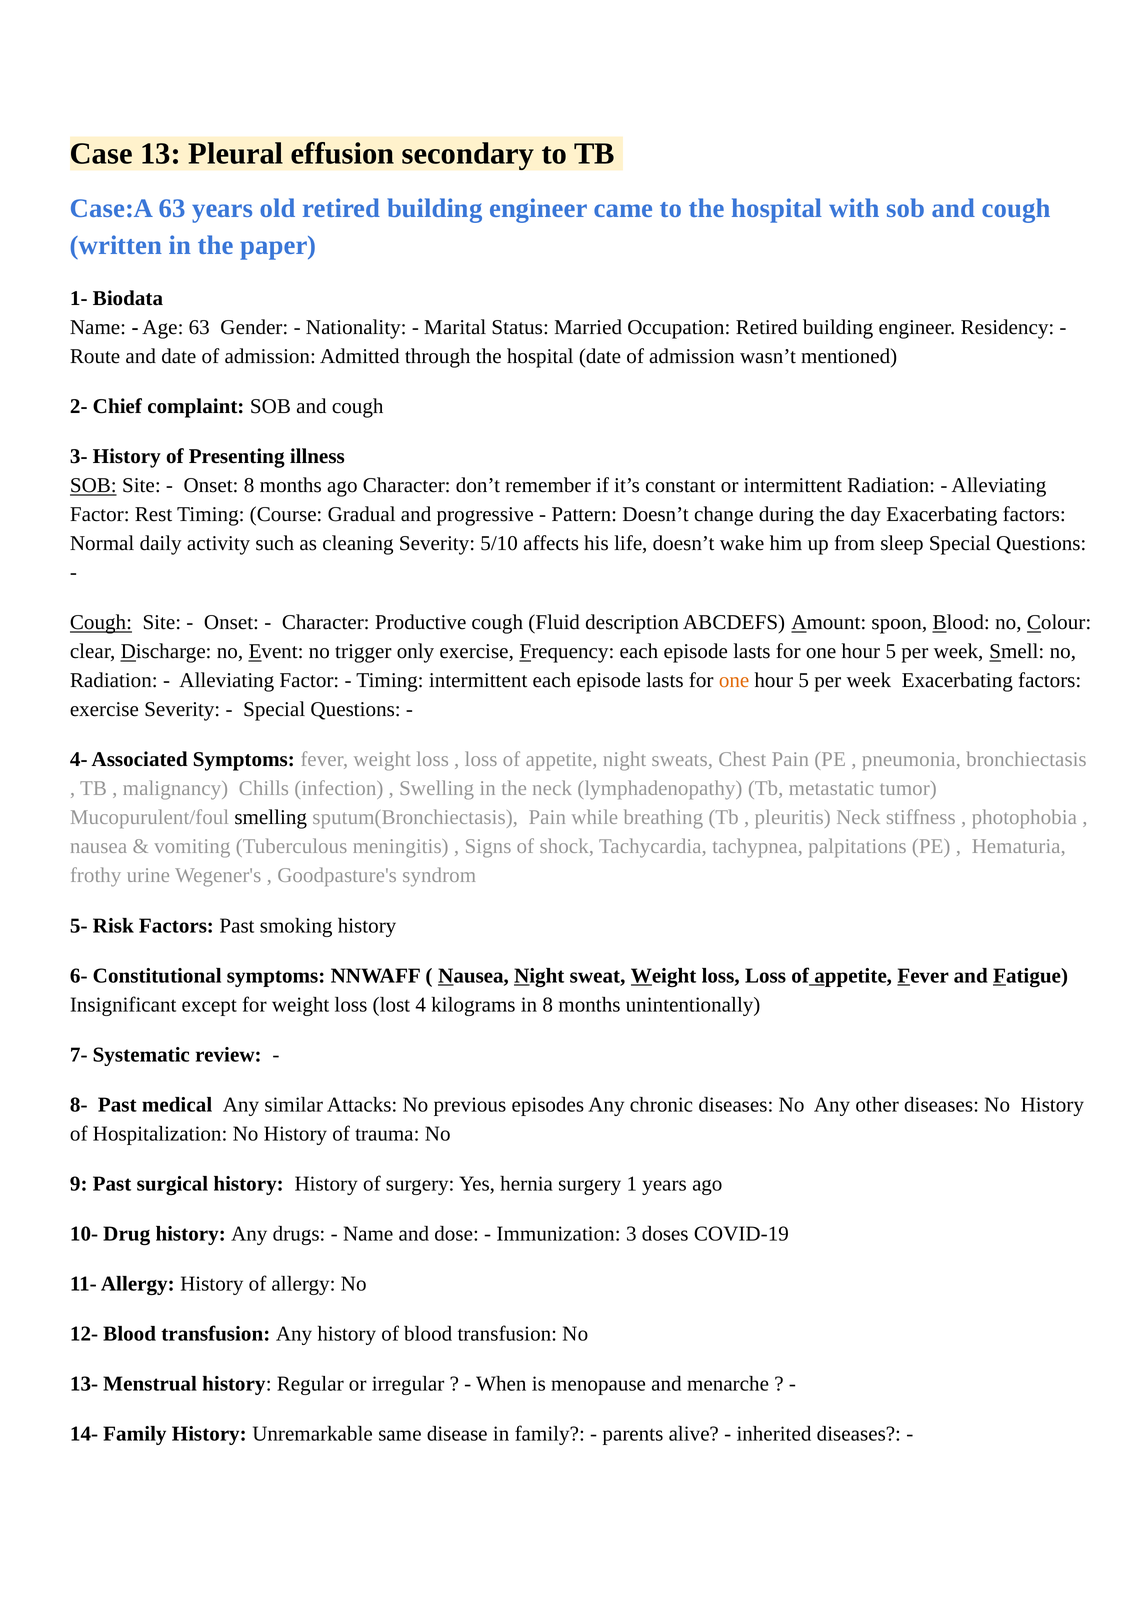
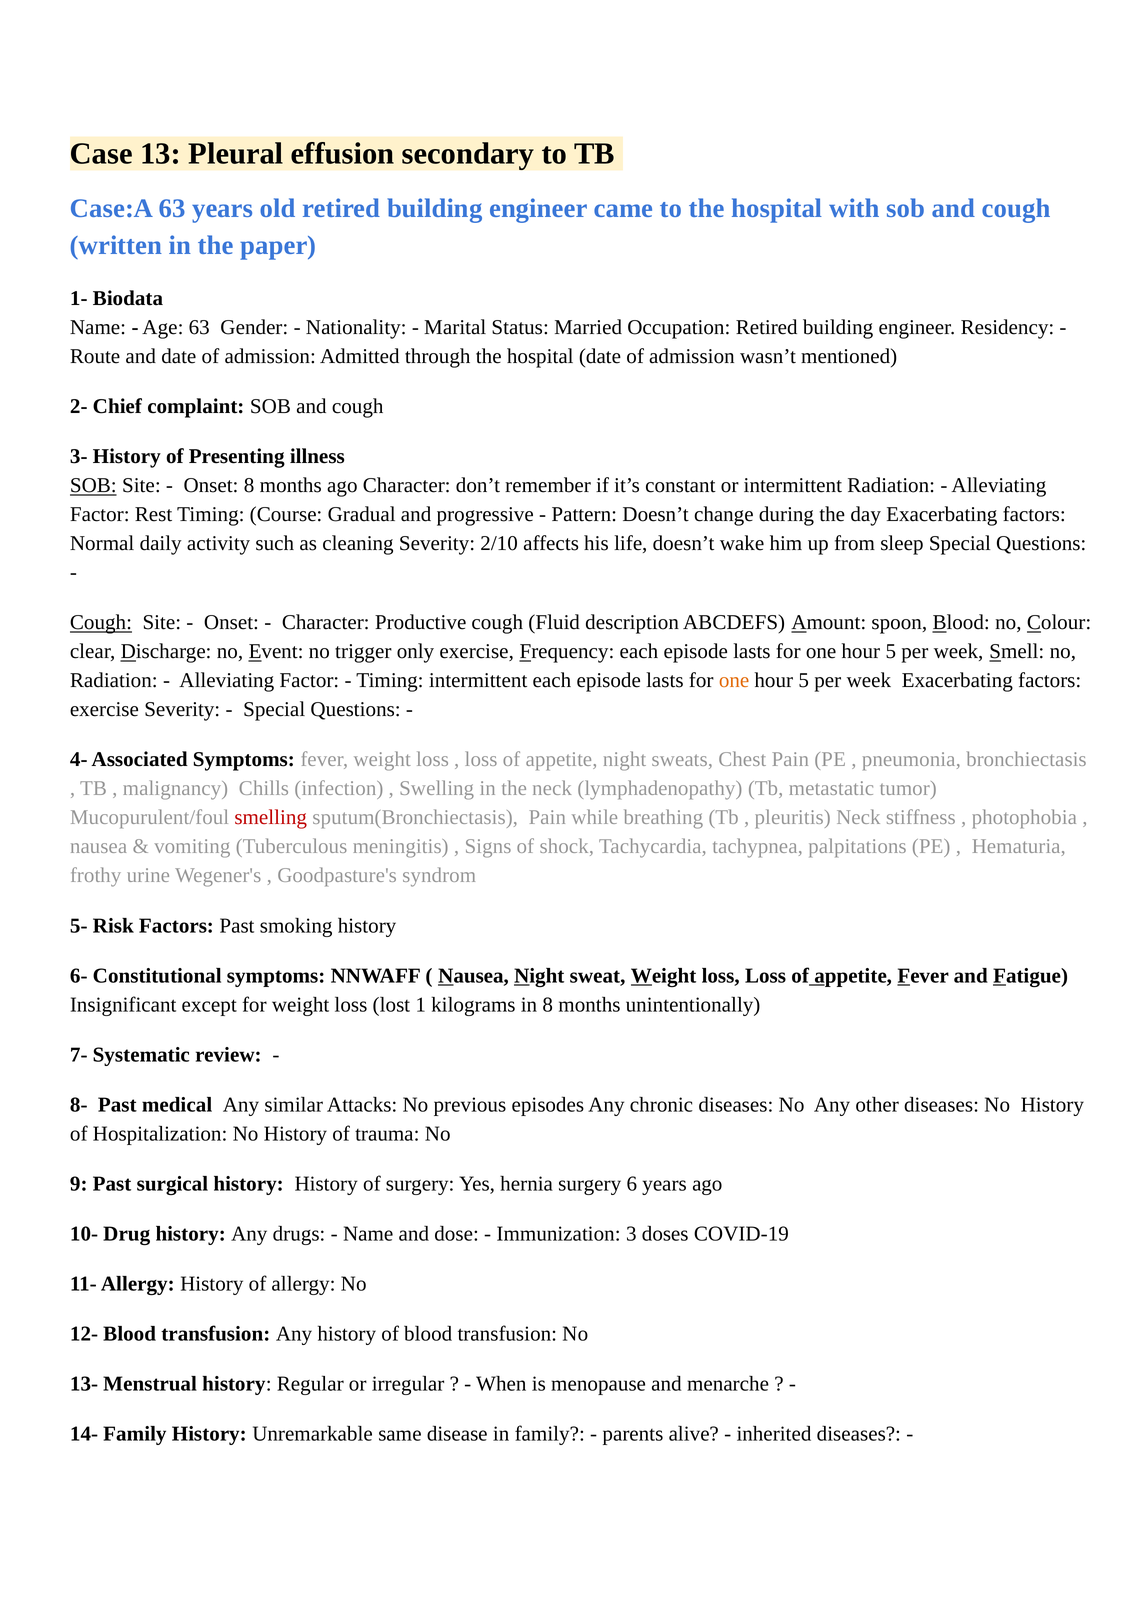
5/10: 5/10 -> 2/10 (499, 544)
smelling colour: black -> red (271, 818)
4: 4 -> 1 (421, 1005)
1: 1 -> 6 (632, 1184)
